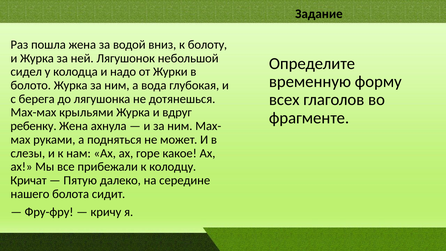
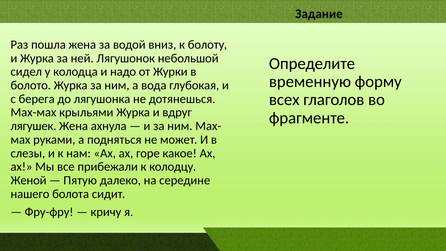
ребенку: ребенку -> лягушек (33, 126)
Кричат: Кричат -> Женой (28, 180)
